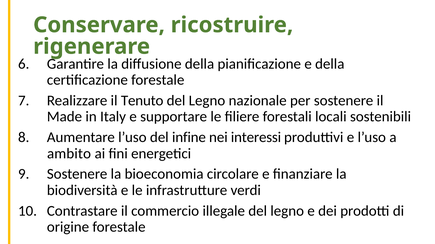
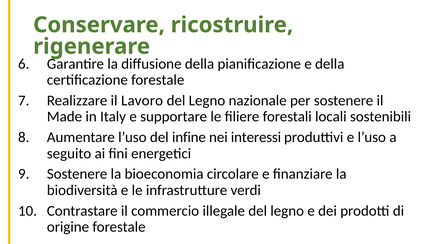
Tenuto: Tenuto -> Lavoro (142, 101)
ambito: ambito -> seguito (69, 154)
